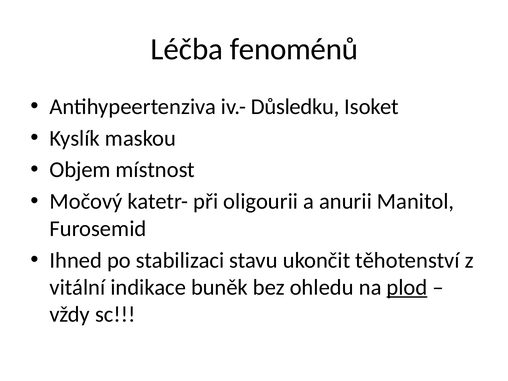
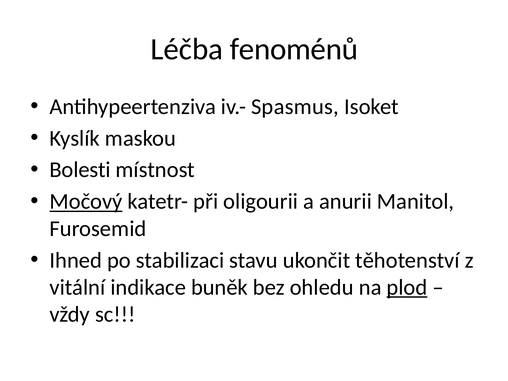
Důsledku: Důsledku -> Spasmus (295, 107)
Objem: Objem -> Bolesti (80, 170)
Močový underline: none -> present (86, 202)
